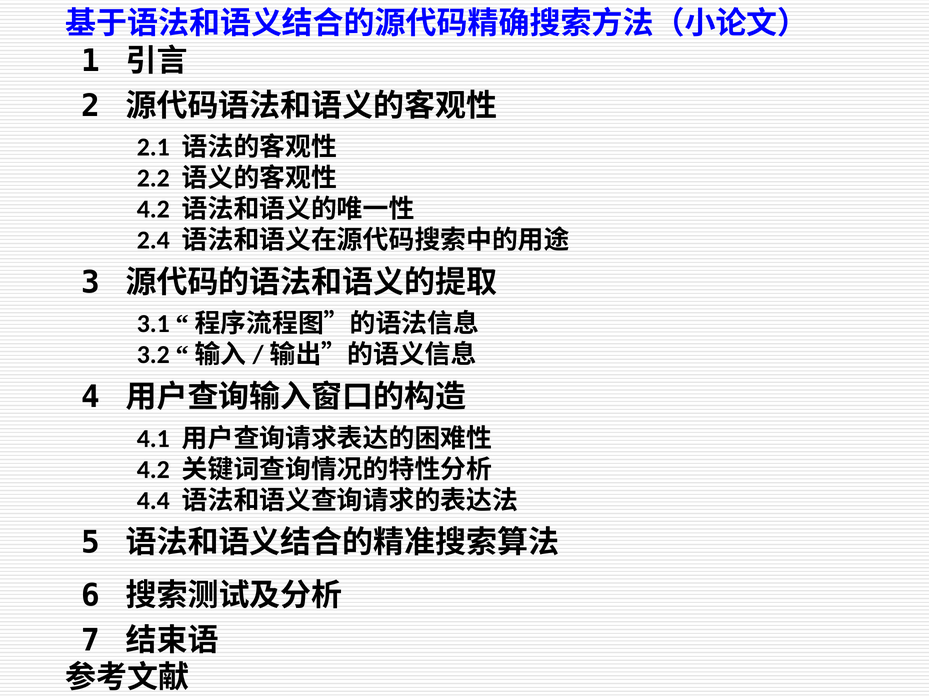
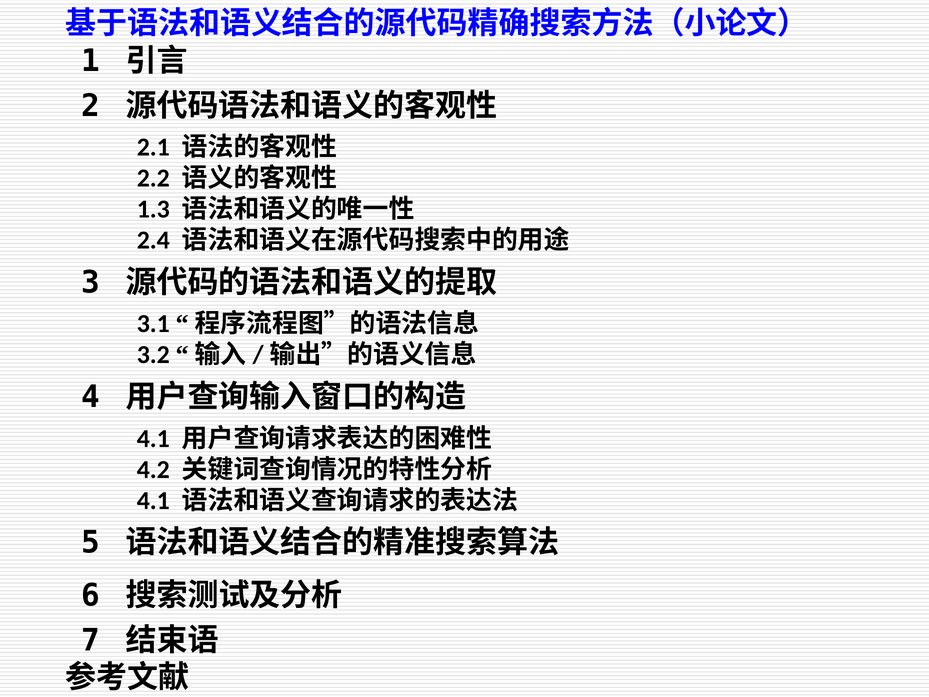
4.2: 4.2 -> 1.3 (153, 209)
4.4: 4.4 -> 4.1 (153, 500)
